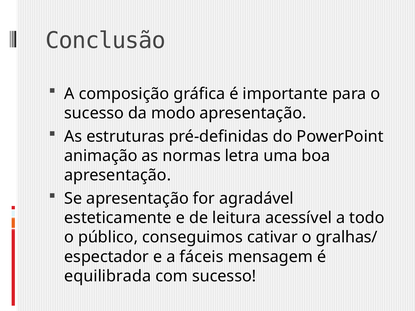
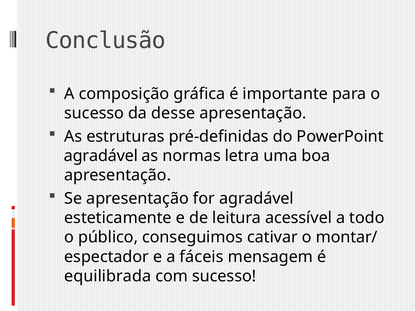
modo: modo -> desse (173, 113)
animação: animação -> agradável (101, 156)
gralhas/: gralhas/ -> montar/ (347, 238)
